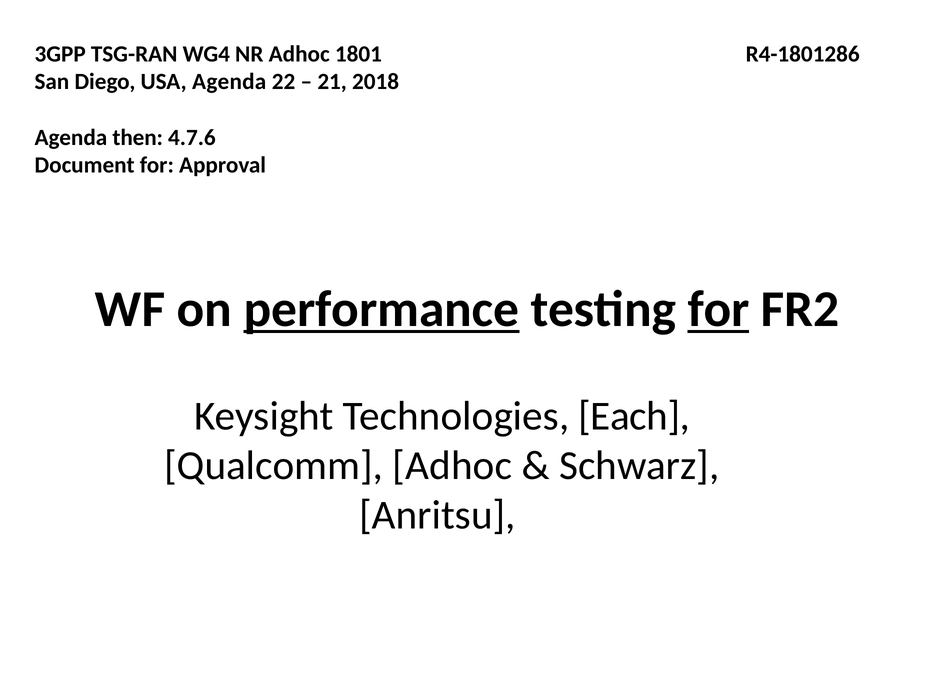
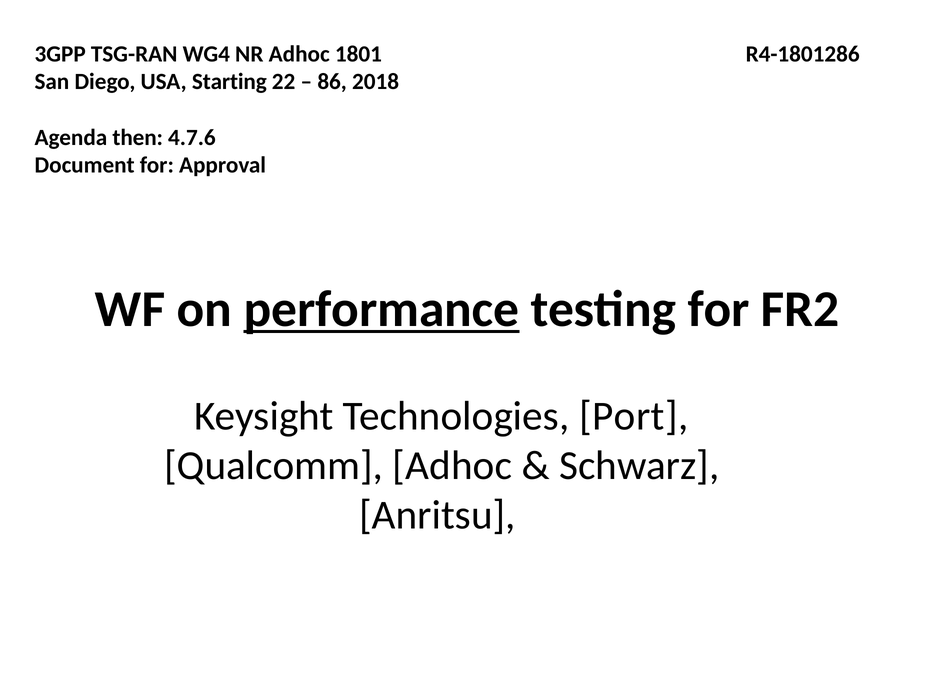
USA Agenda: Agenda -> Starting (229, 82)
21: 21 -> 86 (332, 82)
for underline: present -> none (719, 309)
Each: Each -> Port (634, 416)
